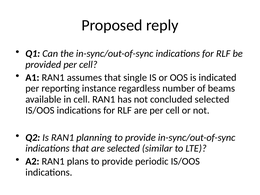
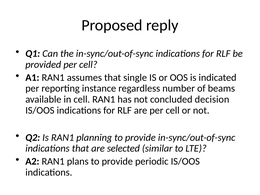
concluded selected: selected -> decision (212, 99)
